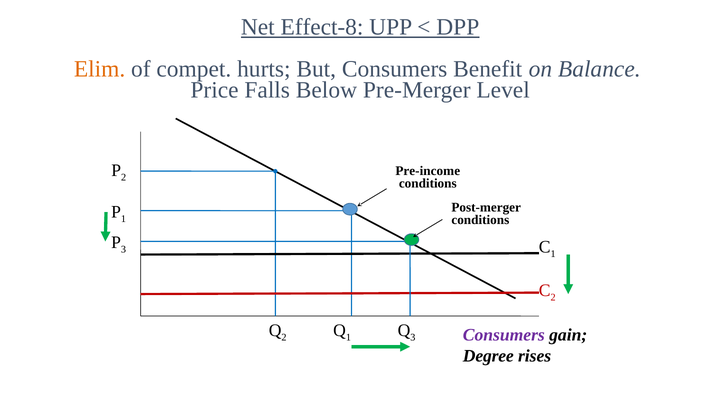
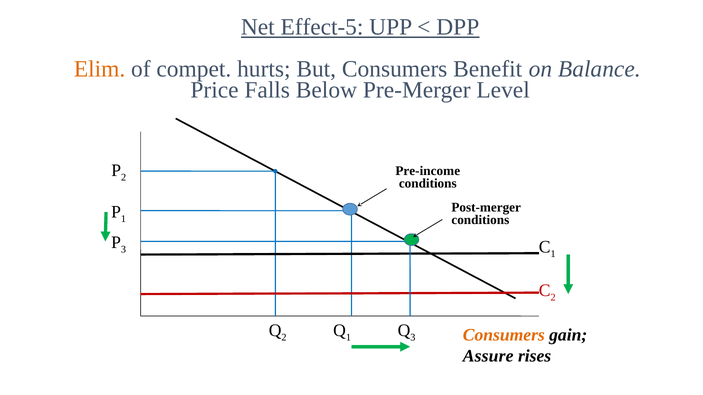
Effect-8: Effect-8 -> Effect-5 (322, 27)
Consumers colour: purple -> orange (504, 335)
Degree: Degree -> Assure (488, 356)
